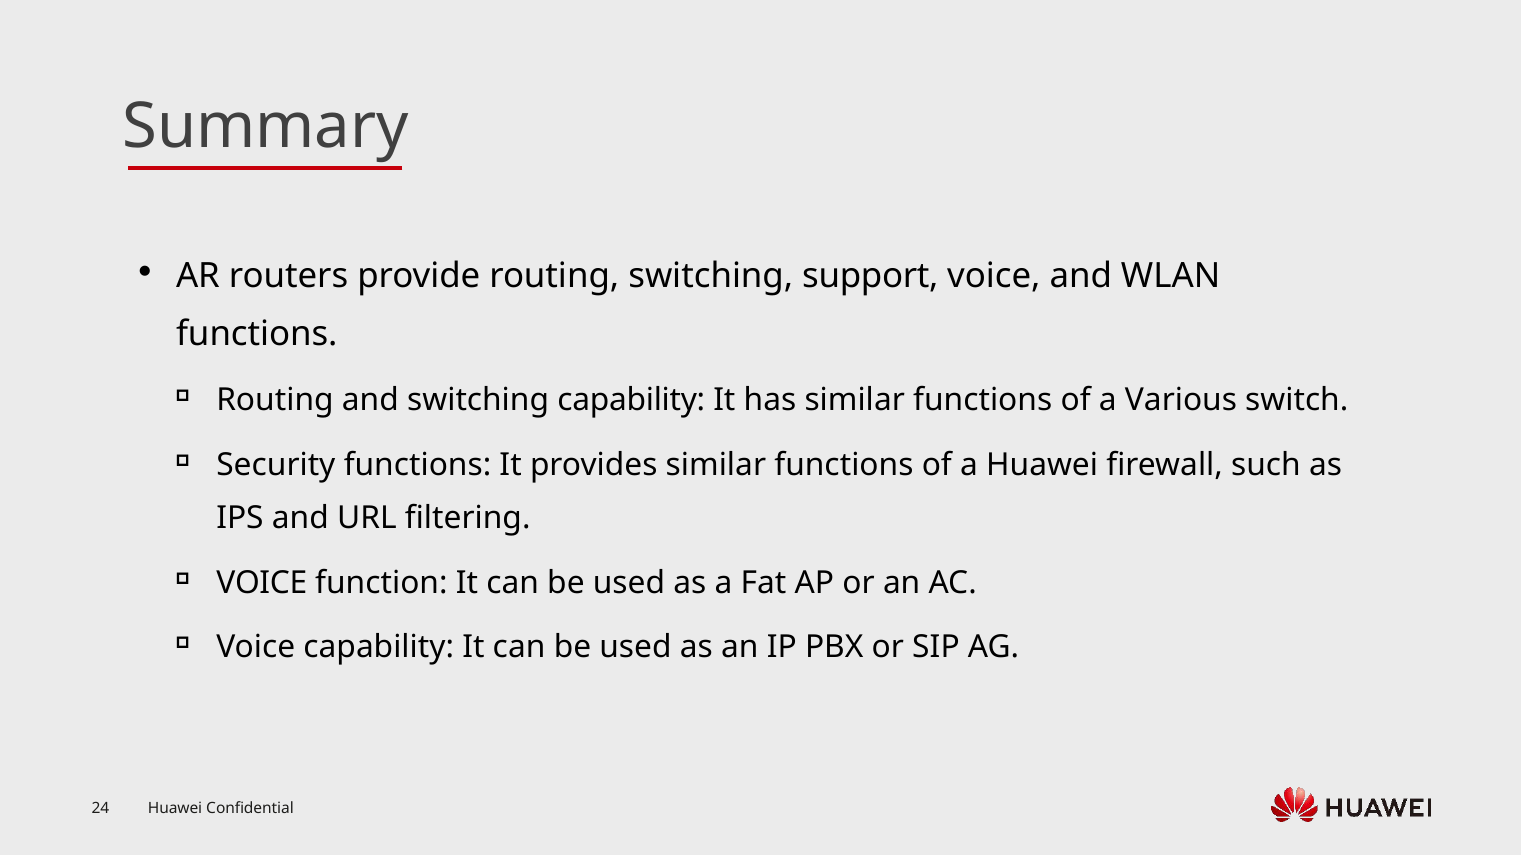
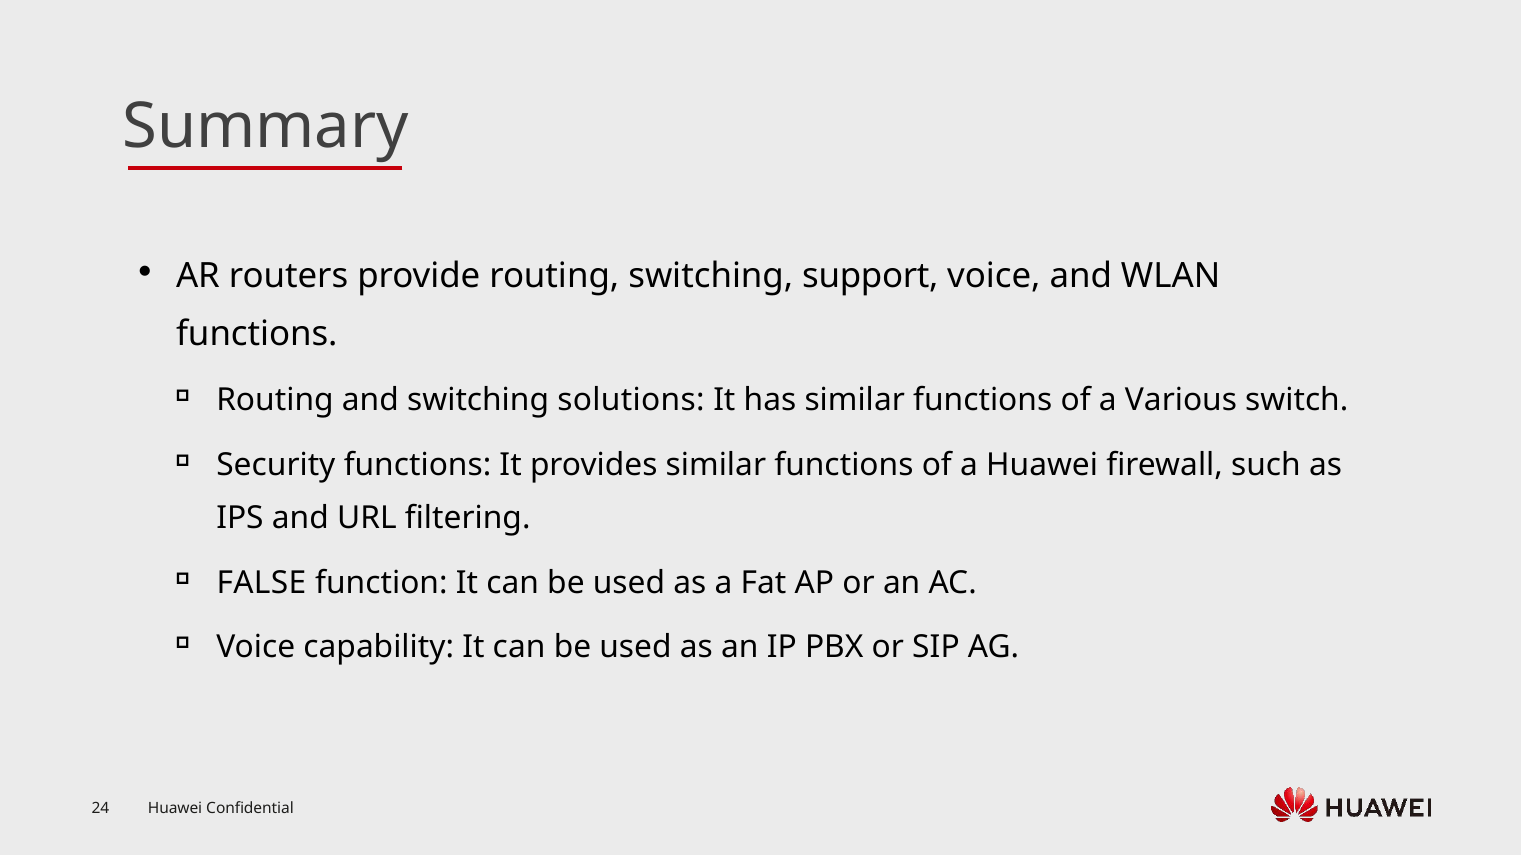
switching capability: capability -> solutions (631, 401)
VOICE: VOICE -> FALSE (261, 583)
